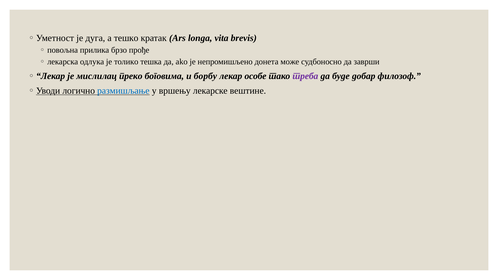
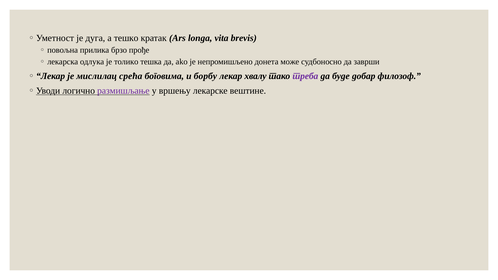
преко: преко -> срећа (131, 76)
особе: особе -> хвалу (255, 76)
размишљање colour: blue -> purple (123, 91)
